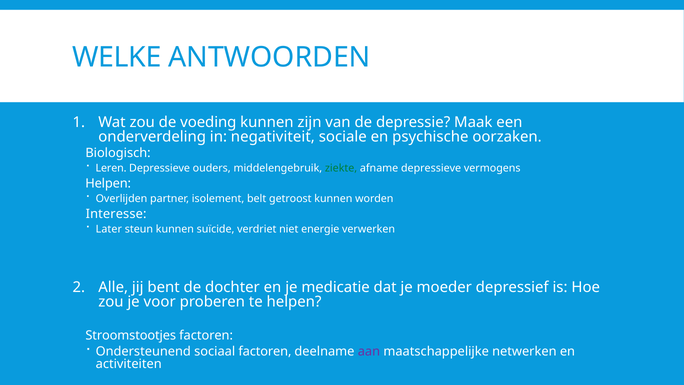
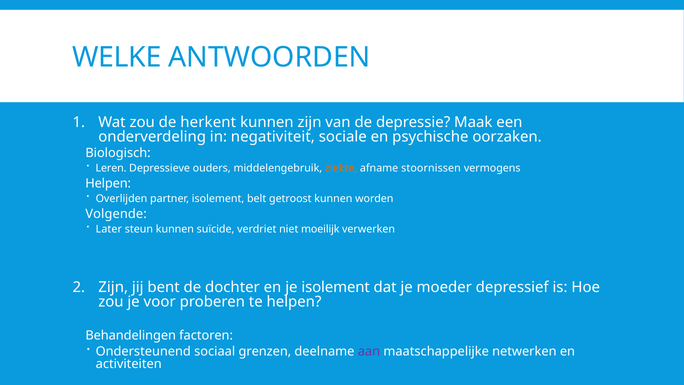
voeding: voeding -> herkent (208, 122)
ziekte colour: green -> orange (341, 168)
afname depressieve: depressieve -> stoornissen (431, 168)
Interesse: Interesse -> Volgende (116, 214)
energie: energie -> moeilijk (320, 229)
Alle: Alle -> Zijn (113, 287)
je medicatie: medicatie -> isolement (336, 287)
Stroomstootjes: Stroomstootjes -> Behandelingen (131, 335)
sociaal factoren: factoren -> grenzen (265, 351)
